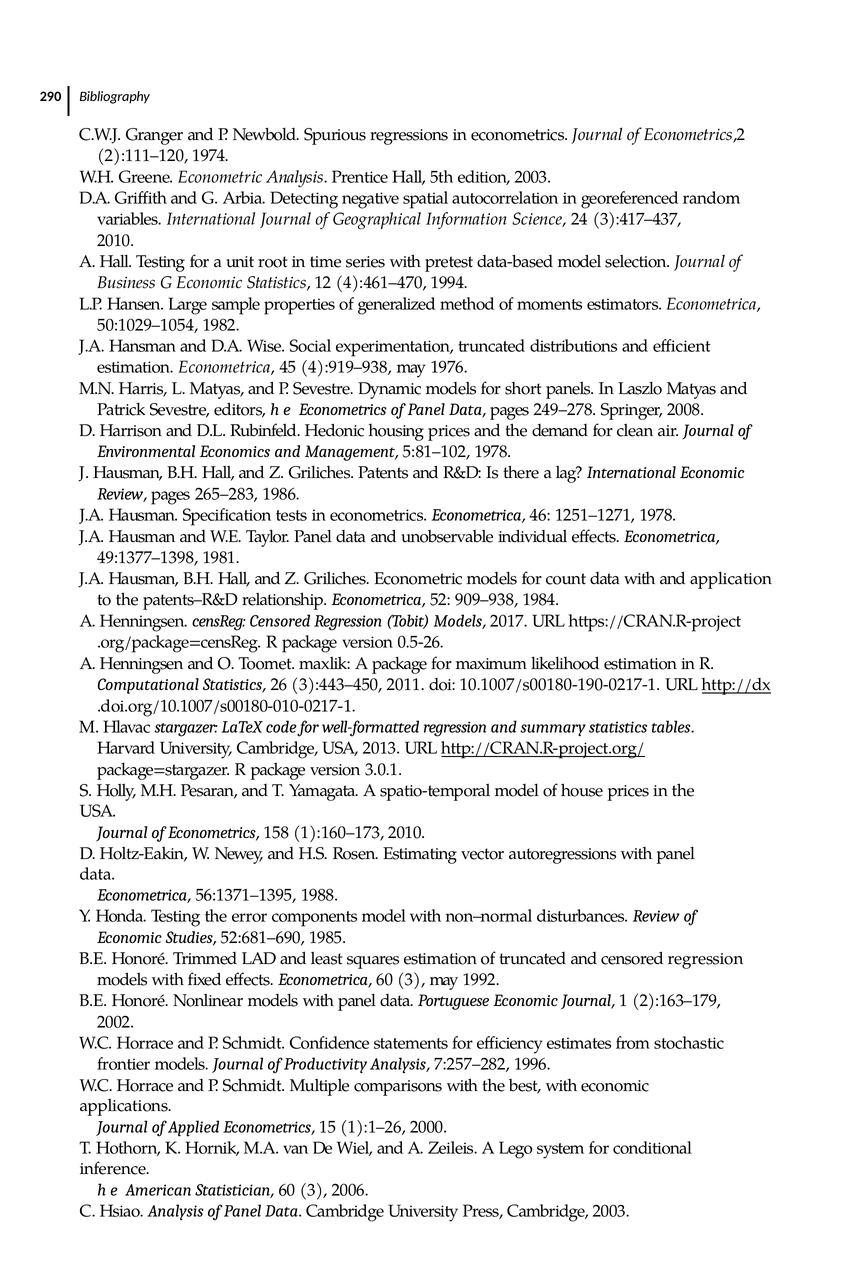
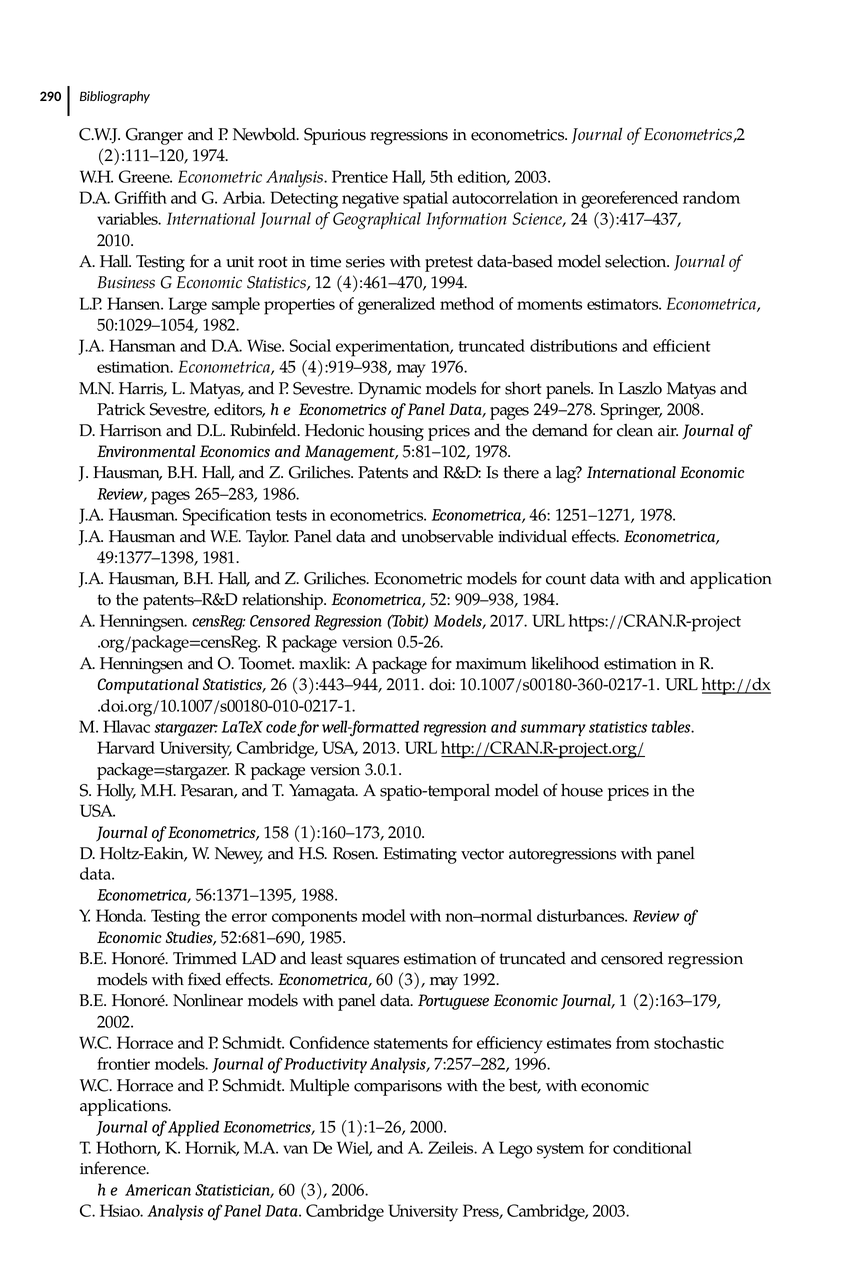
3):443–450: 3):443–450 -> 3):443–944 (337, 685)
10.1007/s00180-190-0217-1: 10.1007/s00180-190-0217-1 -> 10.1007/s00180-360-0217-1 (560, 685)
